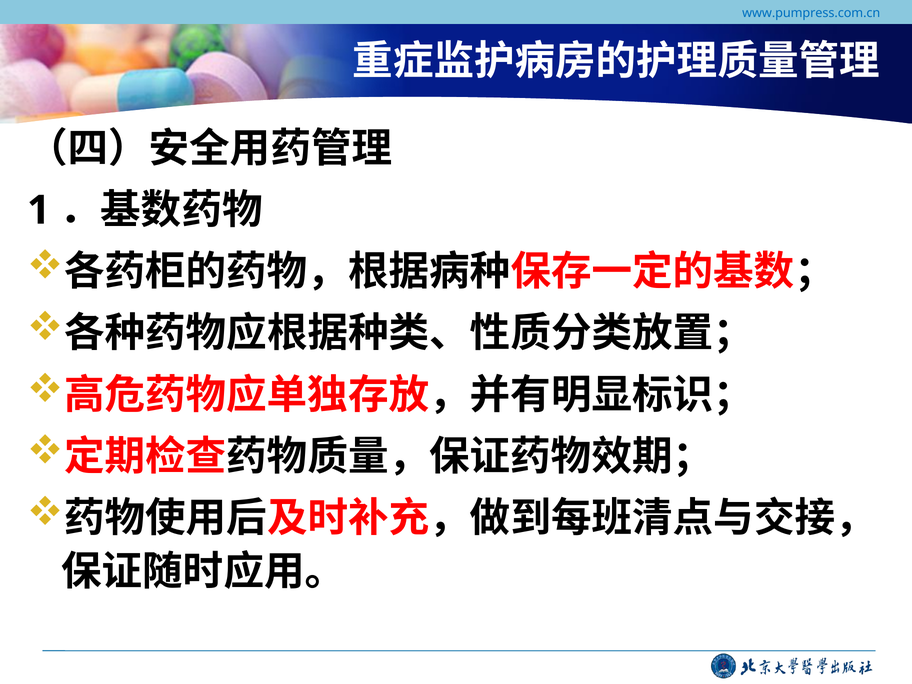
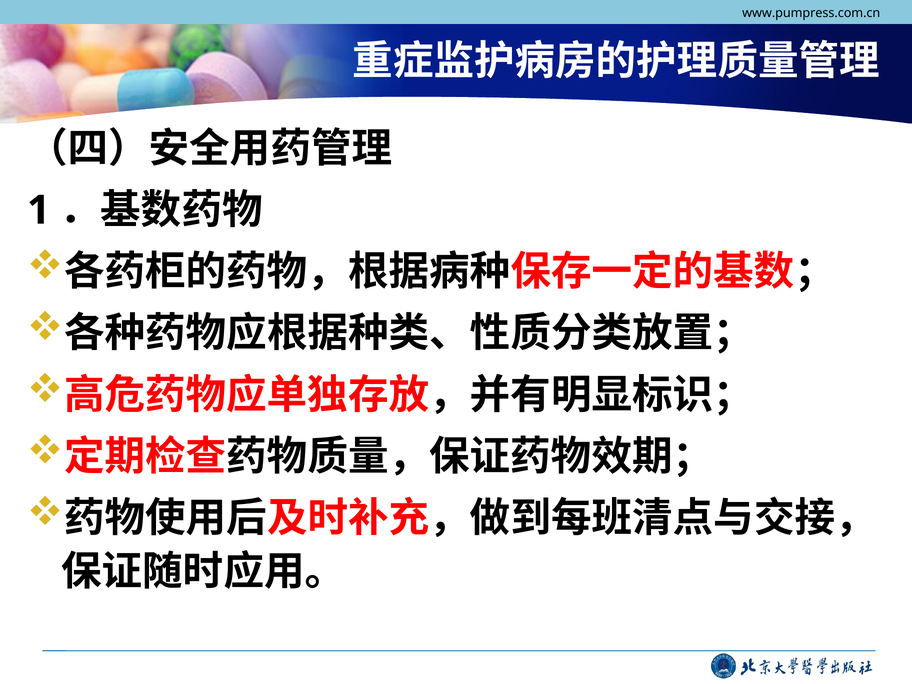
www.pumpress.com.cn colour: blue -> black (811, 13)
